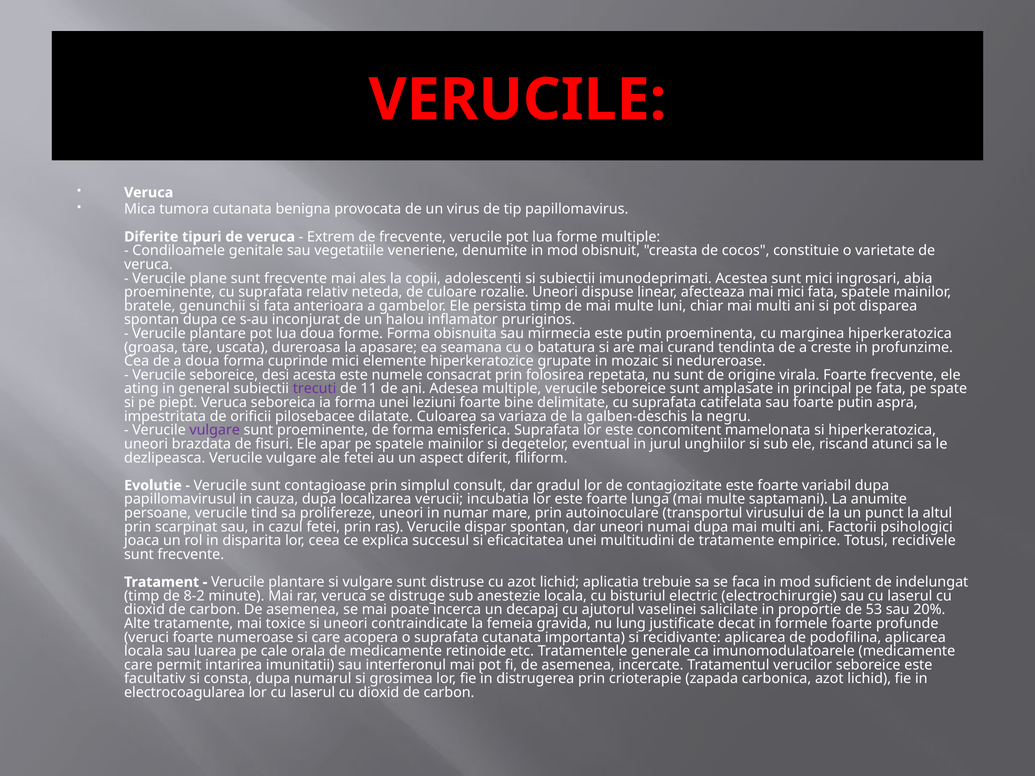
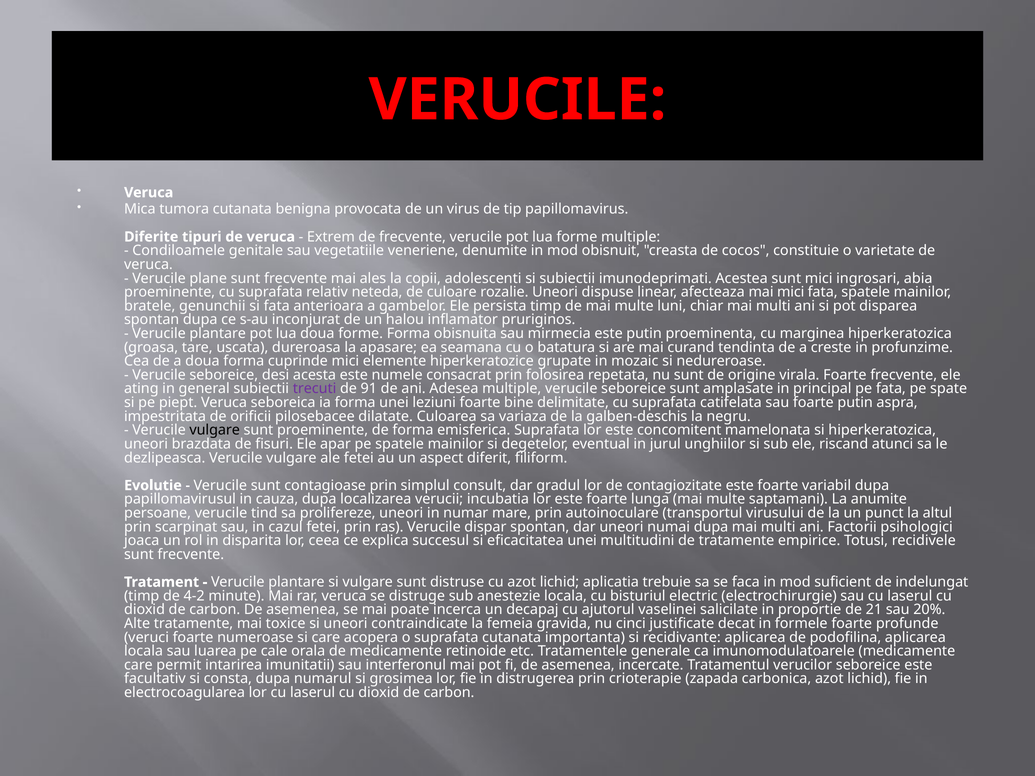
11: 11 -> 91 (369, 389)
vulgare colour: purple -> black (215, 430)
8-2: 8-2 -> 4-2 (194, 596)
53: 53 -> 21 (874, 610)
lung: lung -> cinci (631, 624)
